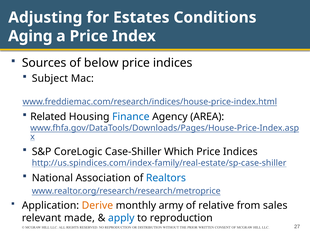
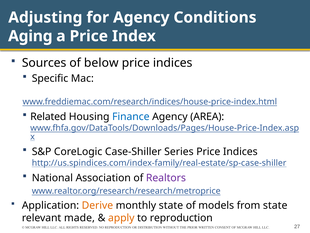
for Estates: Estates -> Agency (141, 17)
Subject: Subject -> Specific (50, 78)
Which: Which -> Series (179, 151)
Realtors colour: blue -> purple (166, 178)
monthly army: army -> state (171, 205)
relative: relative -> models (216, 205)
from sales: sales -> state (275, 205)
apply colour: blue -> orange (121, 217)
